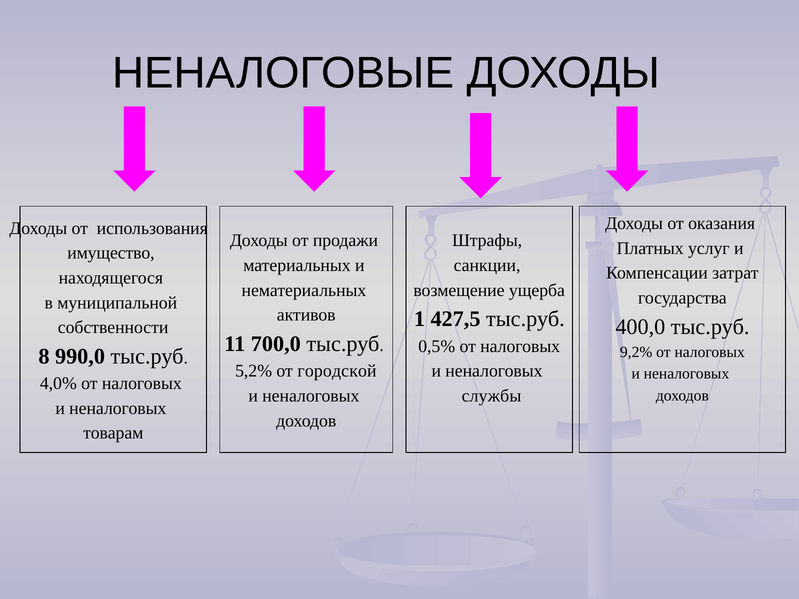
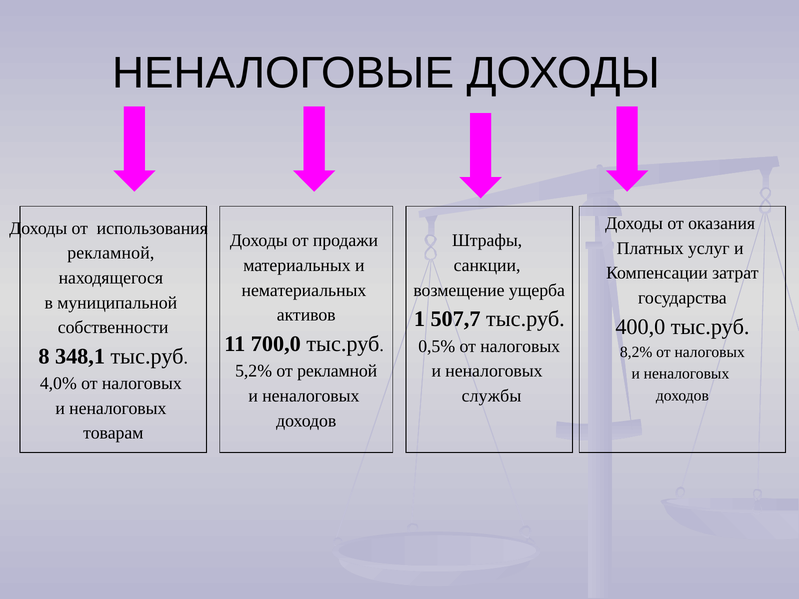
имущество: имущество -> рекламной (111, 253)
427,5: 427,5 -> 507,7 (456, 319)
9,2%: 9,2% -> 8,2% (636, 352)
990,0: 990,0 -> 348,1 (80, 356)
от городской: городской -> рекламной (337, 371)
